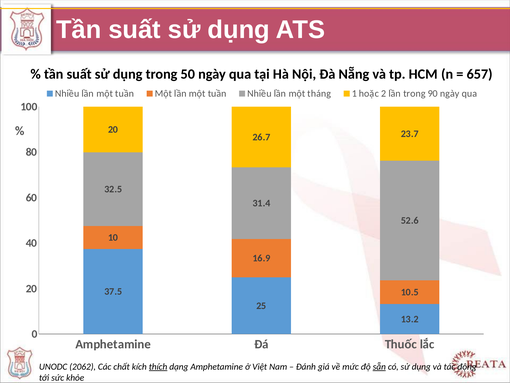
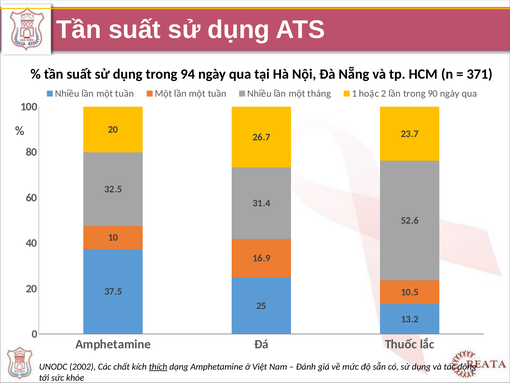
50: 50 -> 94 (188, 74)
657: 657 -> 371 (480, 74)
2062: 2062 -> 2002 (83, 366)
sẵn underline: present -> none (379, 366)
